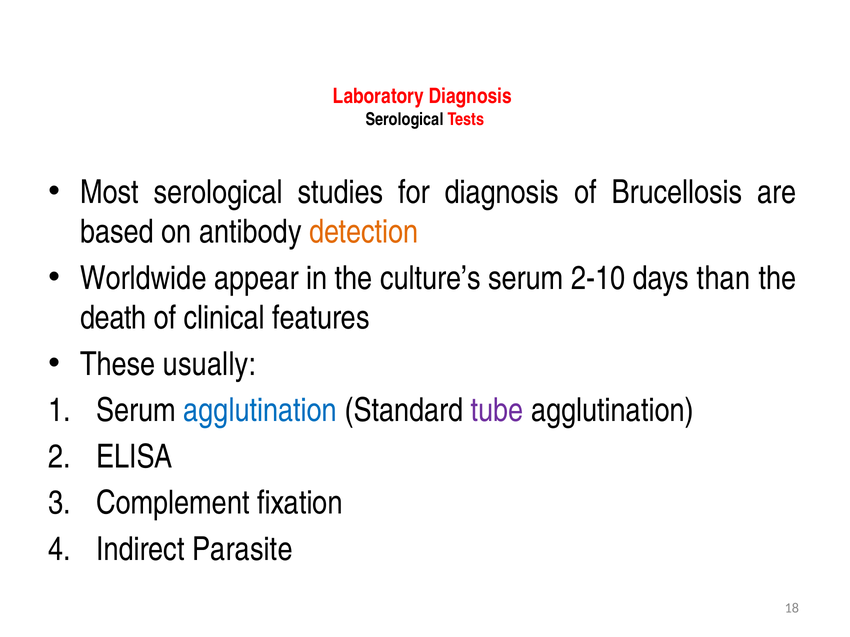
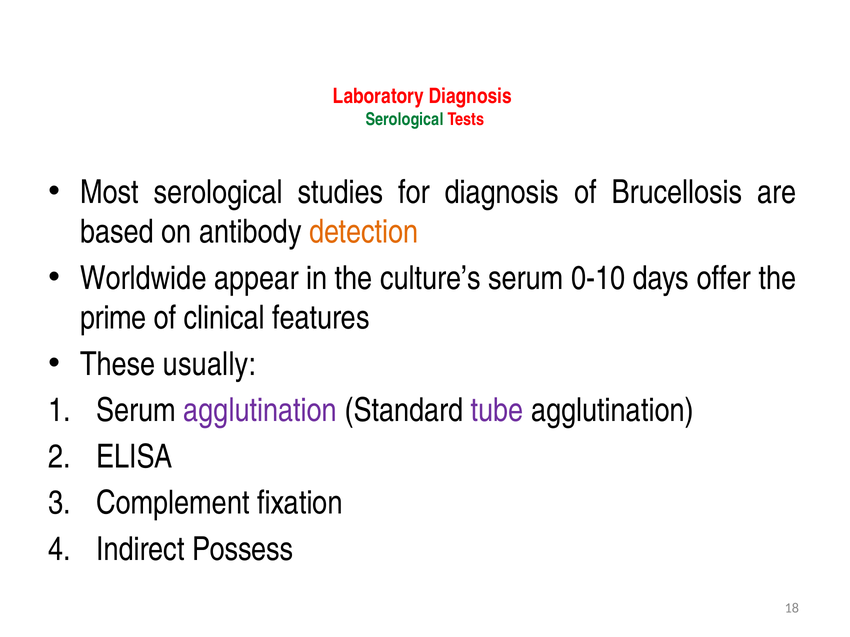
Serological colour: black -> green (405, 119)
2-10: 2-10 -> 0-10 (598, 278)
than: than -> offer (724, 278)
death: death -> prime (113, 318)
agglutination colour: blue -> purple (260, 411)
Parasite: Parasite -> Possess (243, 550)
